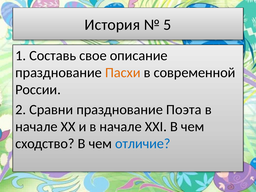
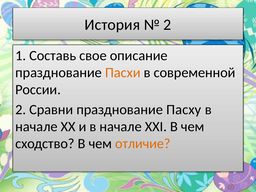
5: 5 -> 2 (167, 25)
Поэта: Поэта -> Пасху (184, 110)
отличие colour: blue -> orange (143, 144)
